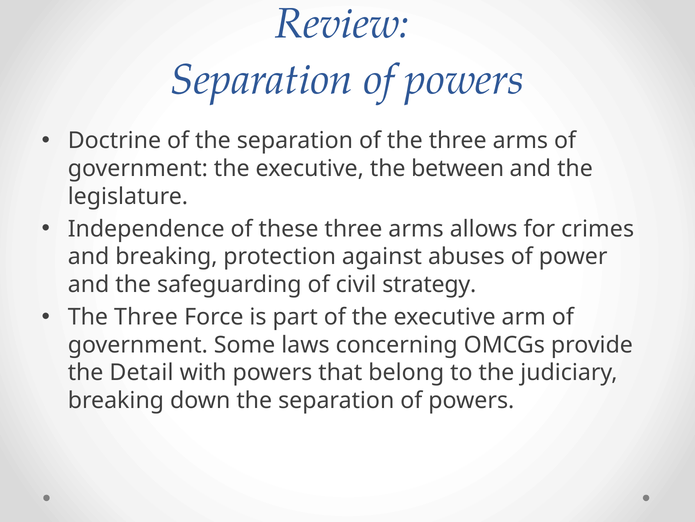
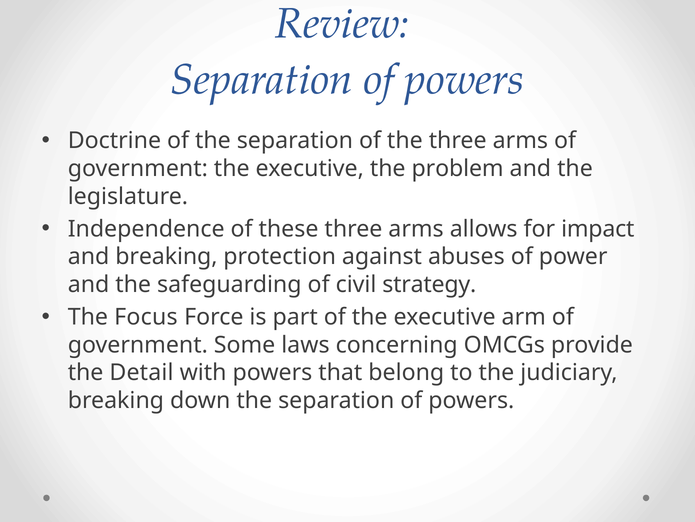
between: between -> problem (458, 168)
crimes: crimes -> impact (598, 229)
Three: Three -> Focus (146, 317)
